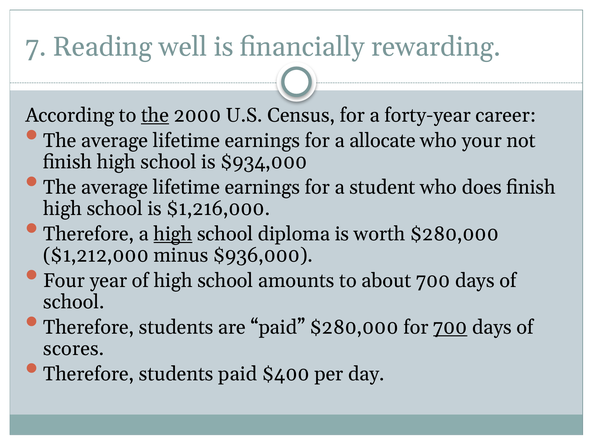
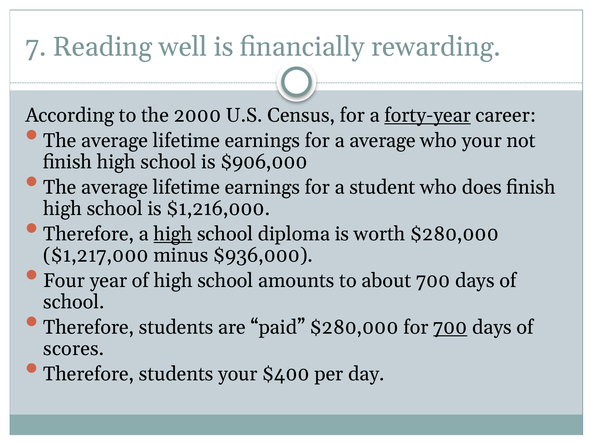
the underline: present -> none (155, 115)
forty-year underline: none -> present (428, 115)
a allocate: allocate -> average (383, 141)
$934,000: $934,000 -> $906,000 (264, 162)
$1,212,000: $1,212,000 -> $1,217,000 (96, 255)
students paid: paid -> your (238, 374)
